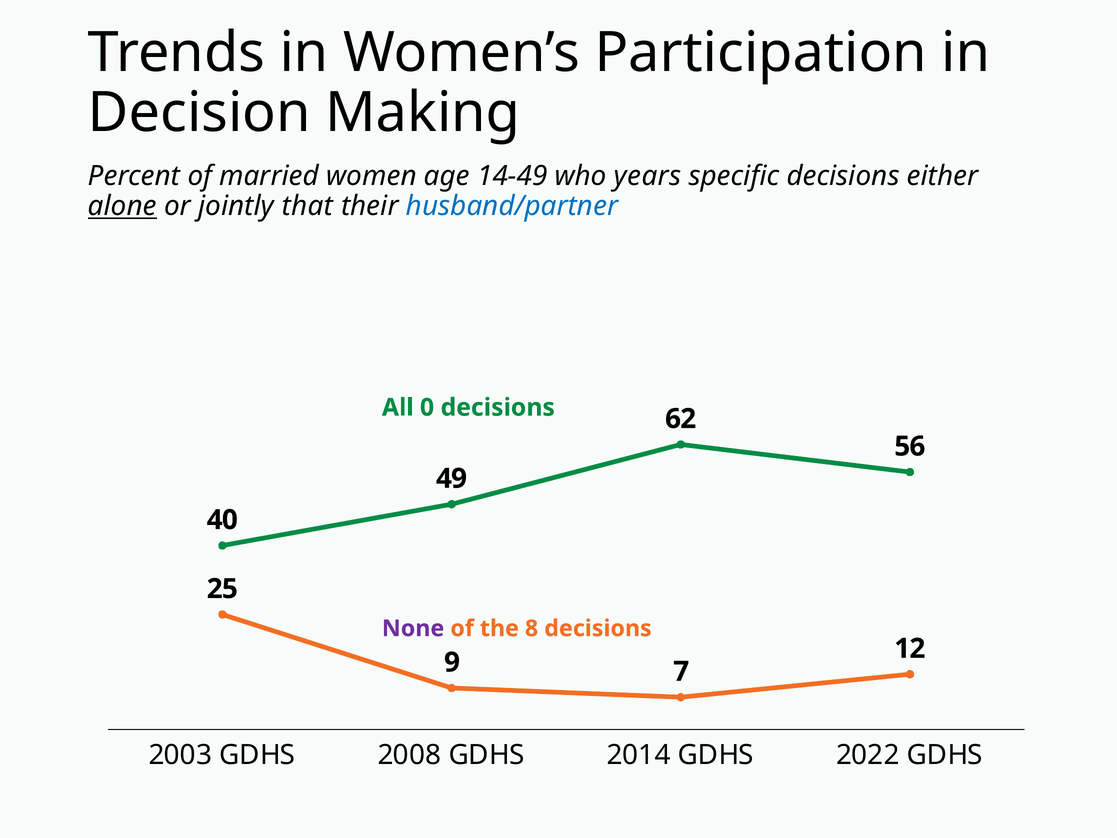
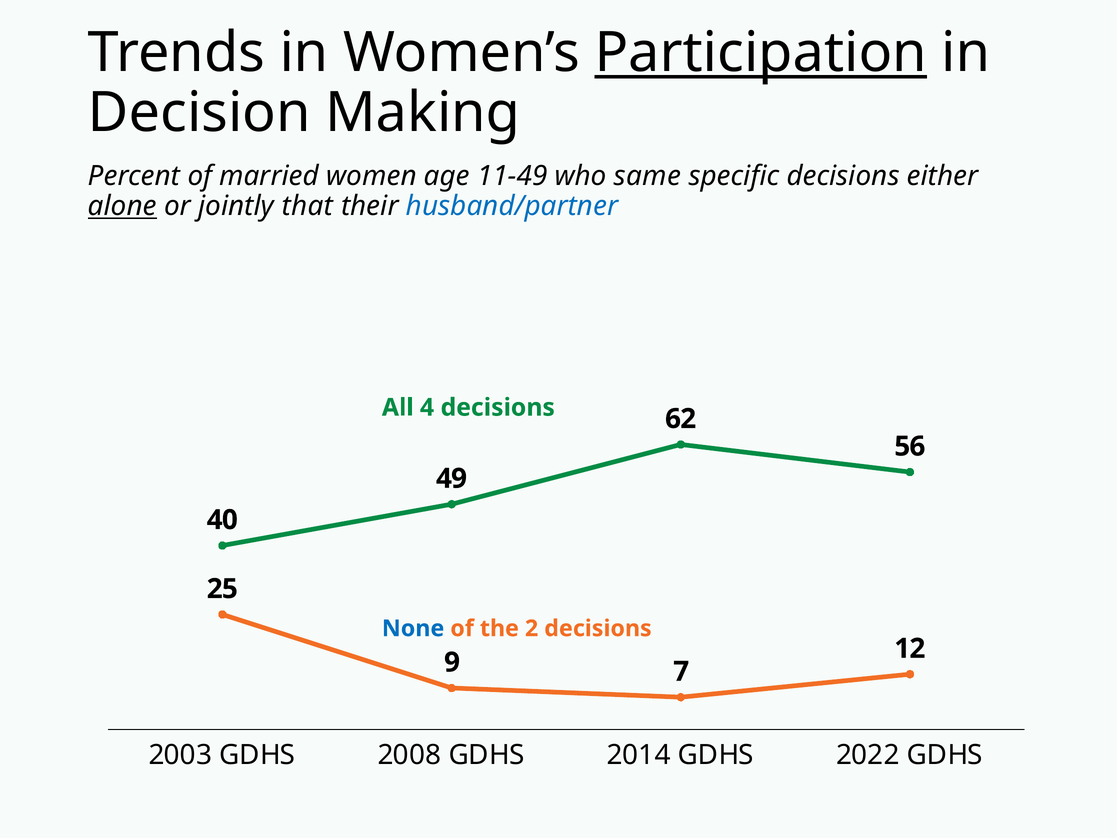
Participation underline: none -> present (761, 53)
14-49: 14-49 -> 11-49 (512, 176)
years: years -> same (648, 176)
0: 0 -> 4 (427, 407)
None colour: purple -> blue (413, 628)
8: 8 -> 2 (532, 628)
